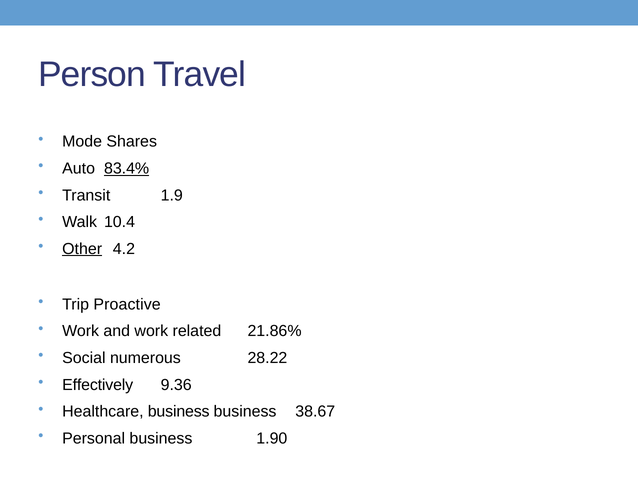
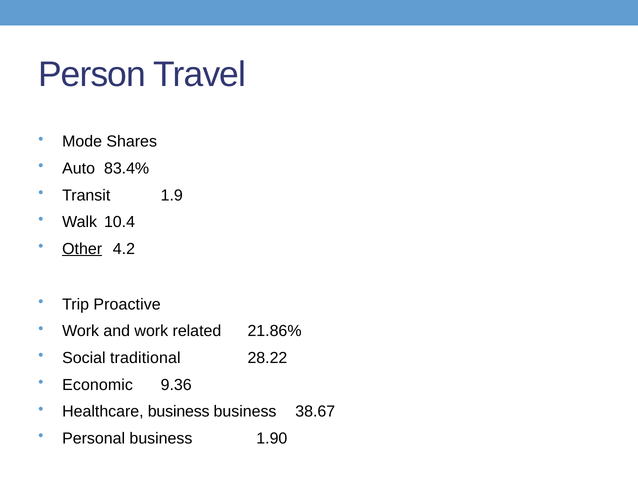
83.4% underline: present -> none (127, 168)
numerous: numerous -> traditional (145, 358)
Effectively: Effectively -> Economic (98, 384)
